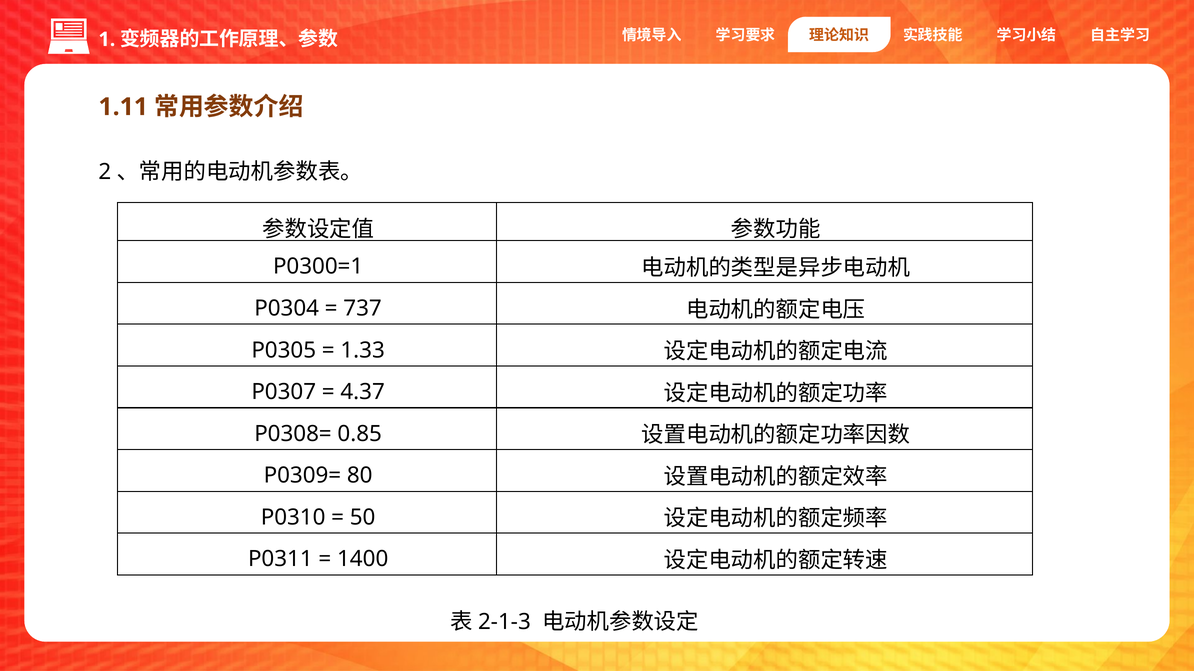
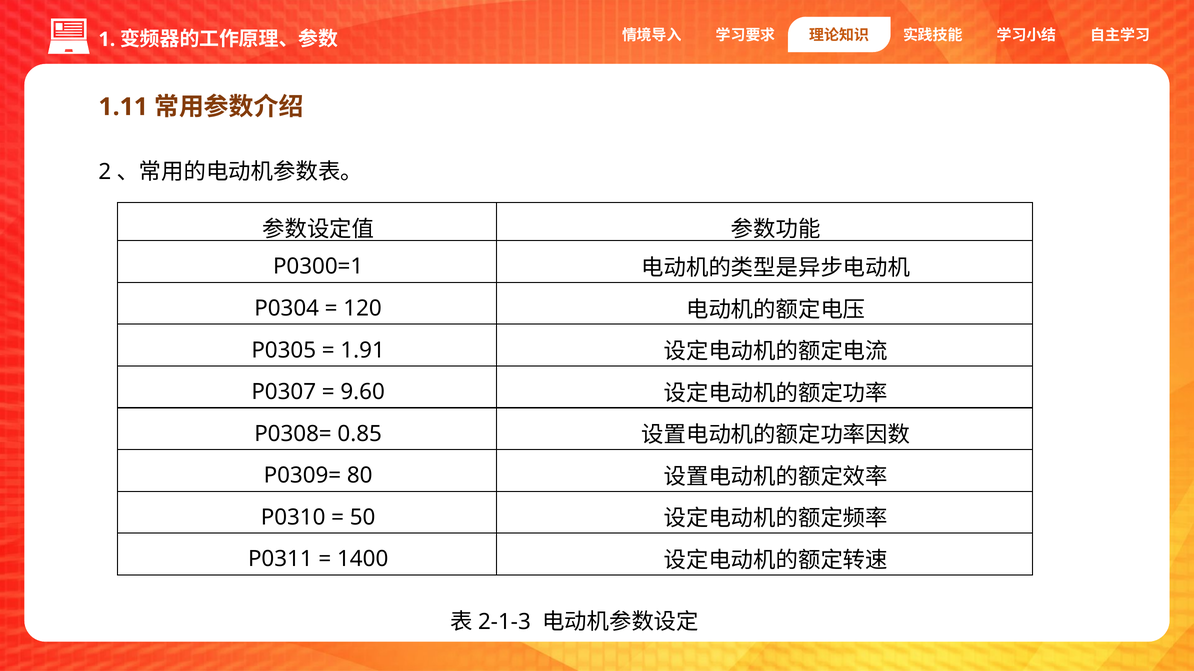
737: 737 -> 120 (363, 309)
1.33: 1.33 -> 1.91 (363, 350)
4.37: 4.37 -> 9.60 (363, 392)
